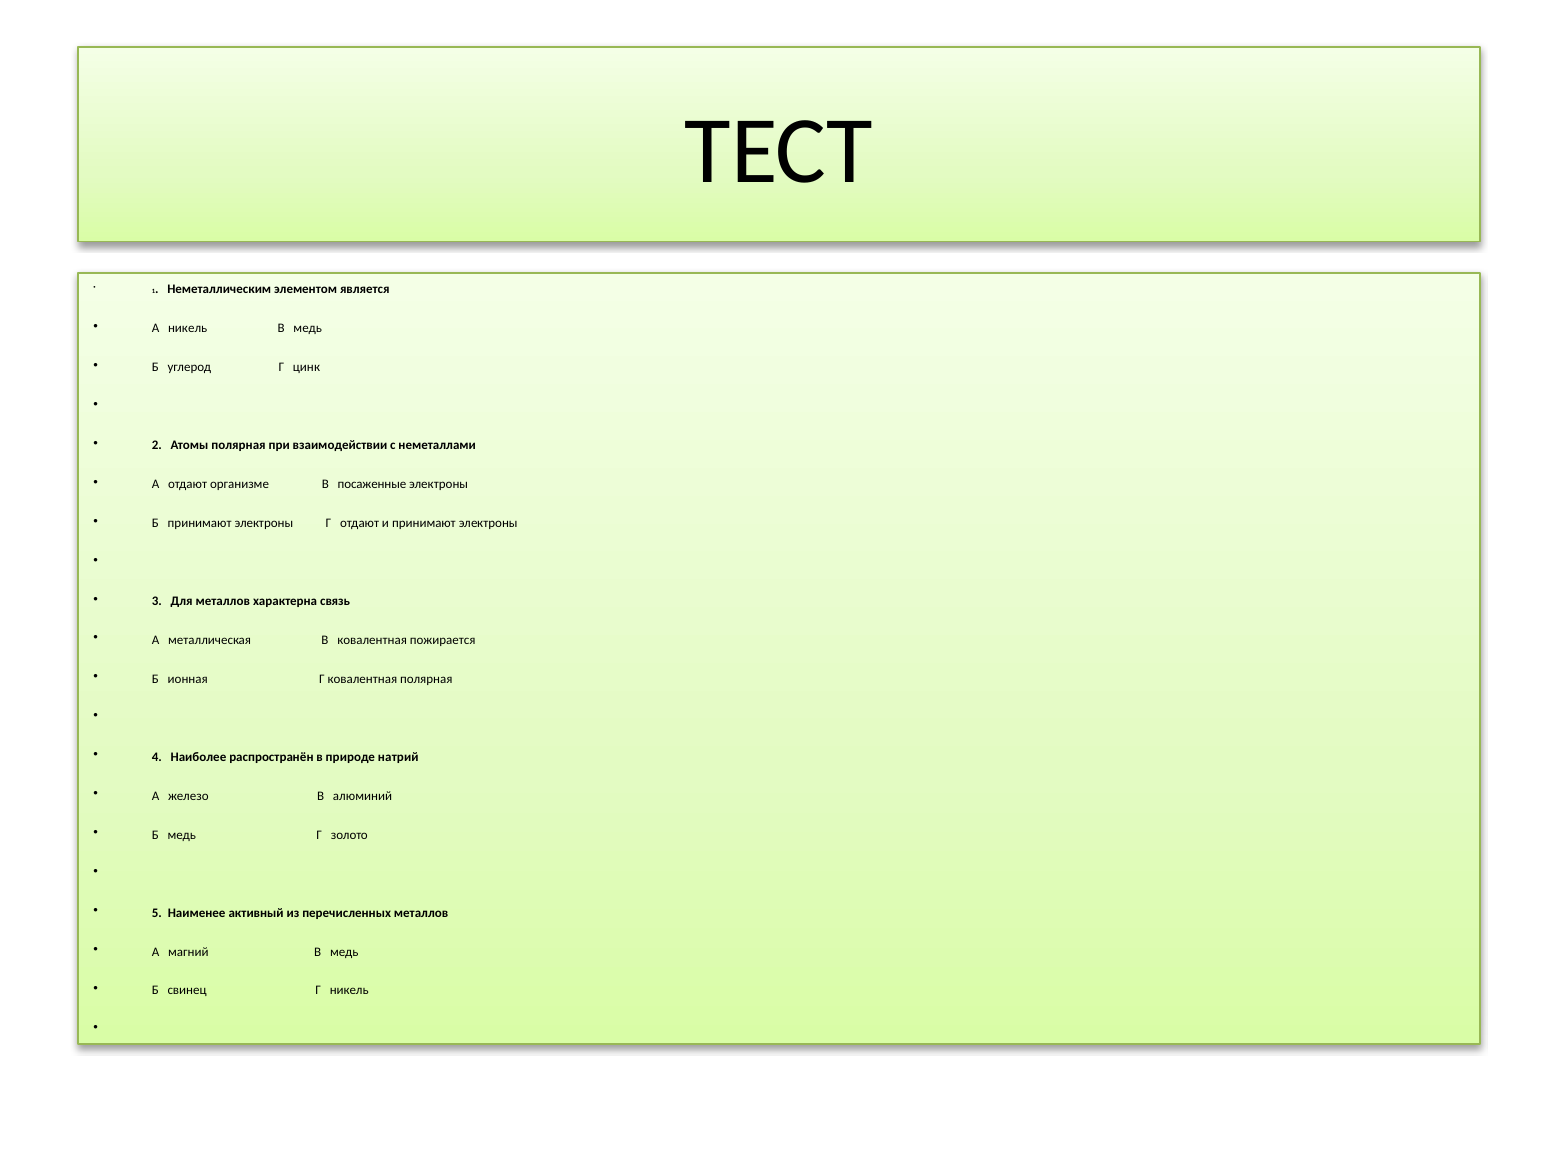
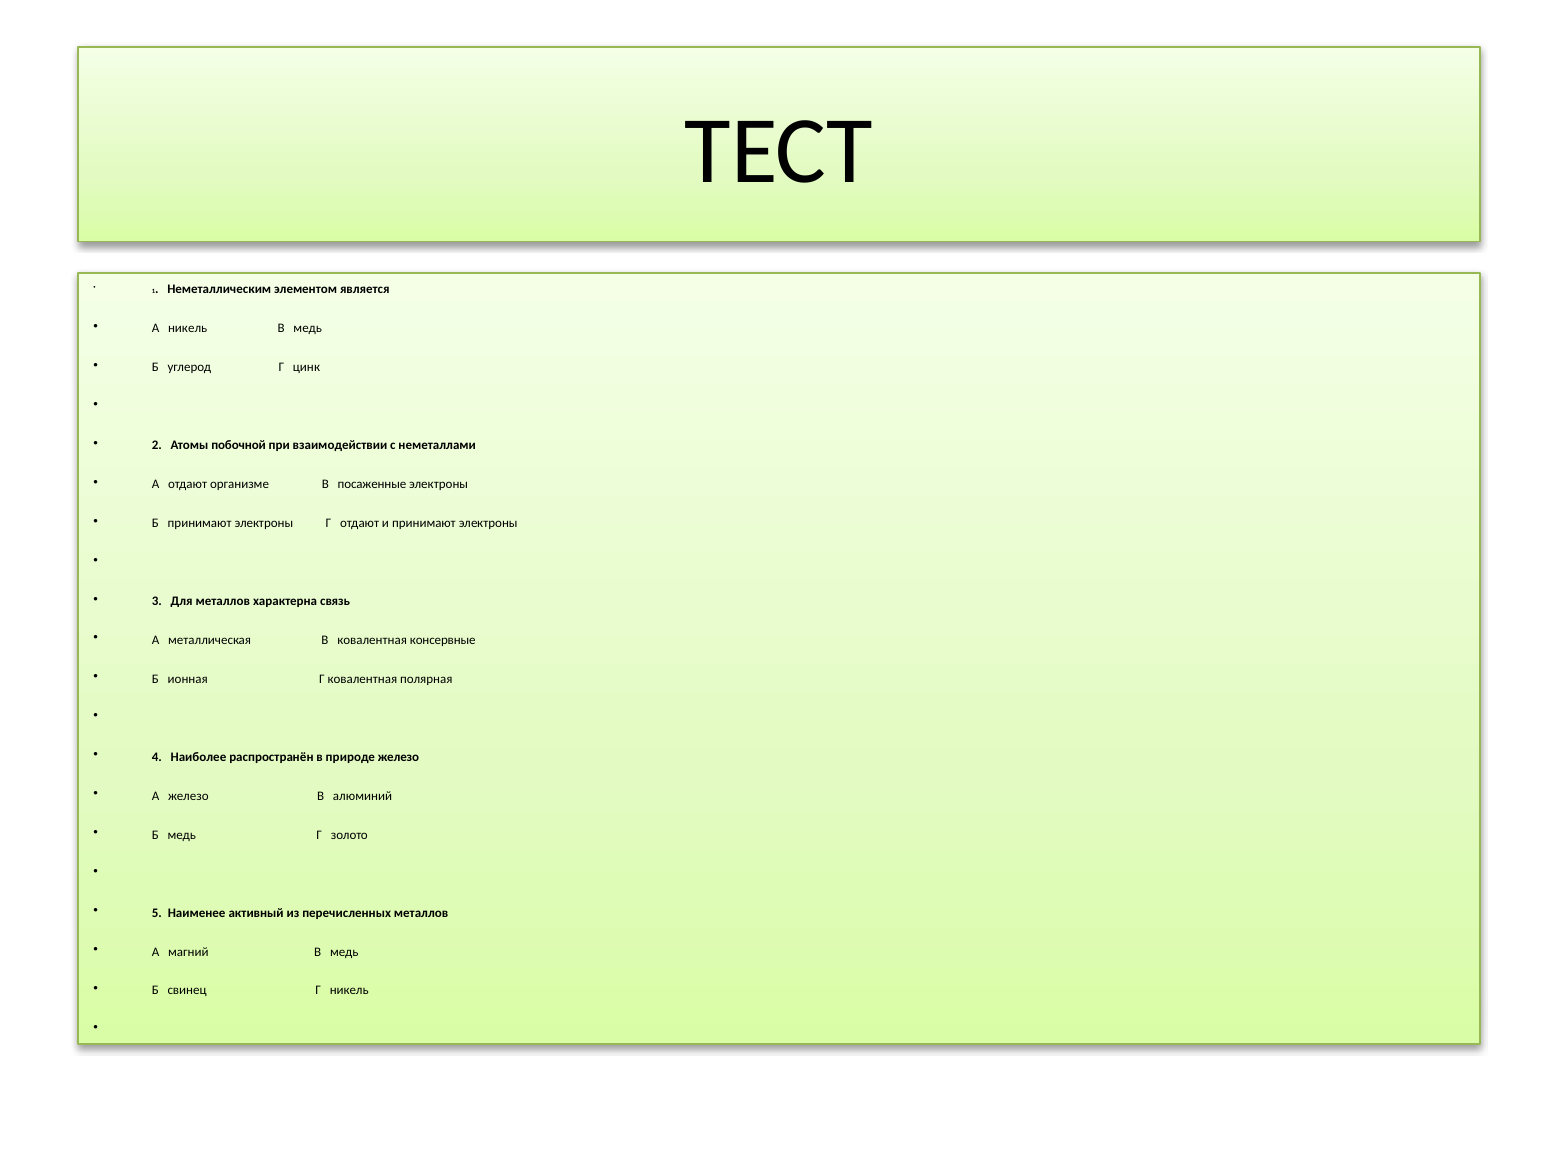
Атомы полярная: полярная -> побочной (239, 445)
пожирается: пожирается -> консервные (443, 640)
природе натрий: натрий -> железо (398, 757)
